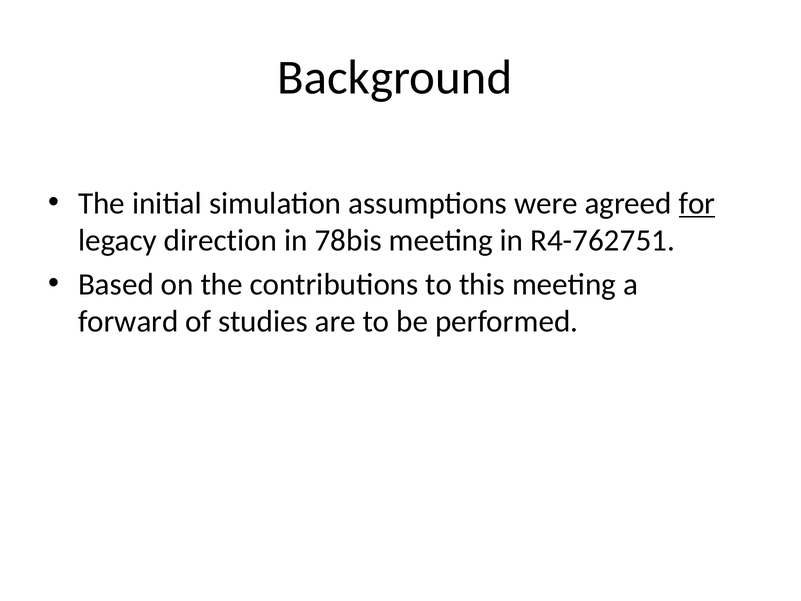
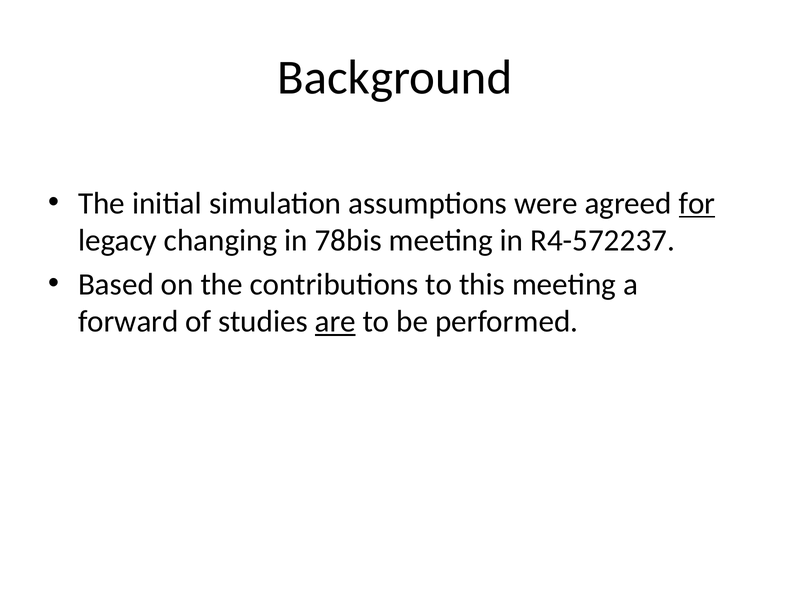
direction: direction -> changing (221, 241)
R4-762751: R4-762751 -> R4-572237 (603, 241)
are underline: none -> present (335, 321)
